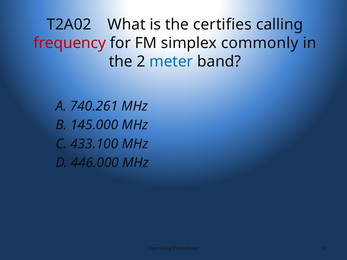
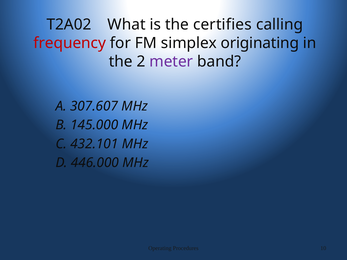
commonly: commonly -> originating (260, 43)
meter colour: blue -> purple (171, 62)
740.261: 740.261 -> 307.607 (94, 106)
433.100: 433.100 -> 432.101 (94, 144)
